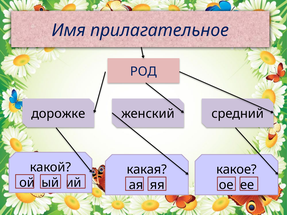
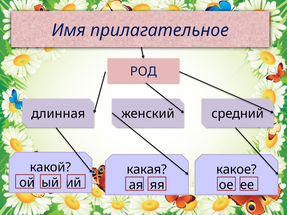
дорожке: дорожке -> длинная (58, 114)
